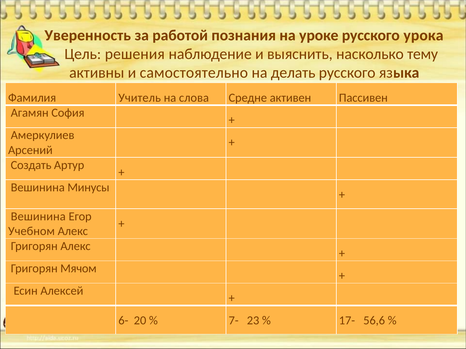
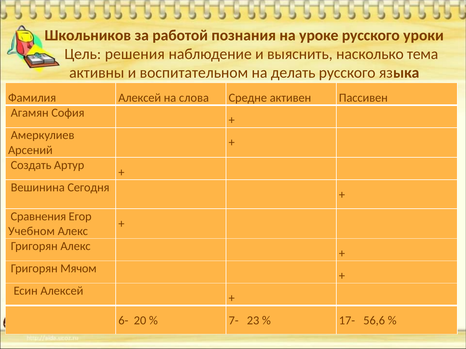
Уверенность: Уверенность -> Школьников (88, 36)
урока: урока -> уроки (424, 36)
тему: тему -> тема (423, 54)
самостоятельно: самостоятельно -> воспитательном (194, 73)
Фамилия Учитель: Учитель -> Алексей (140, 98)
Минусы: Минусы -> Сегодня (88, 188)
Вешинина: Вешинина -> Сравнения (38, 217)
